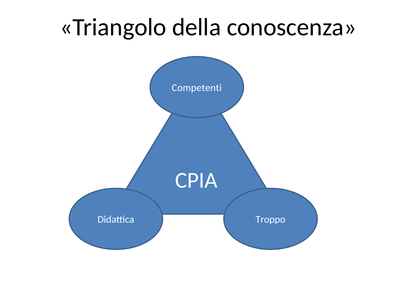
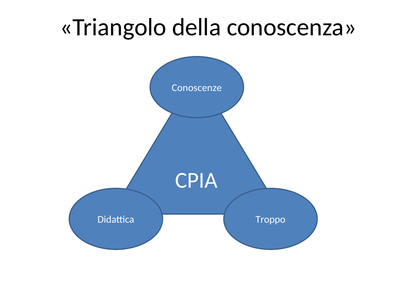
Competenti: Competenti -> Conoscenze (197, 88)
